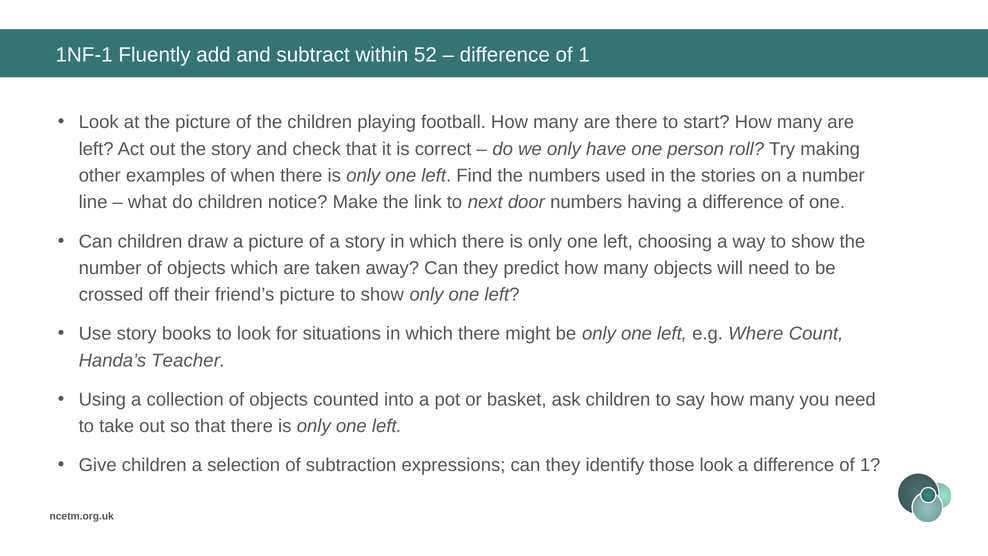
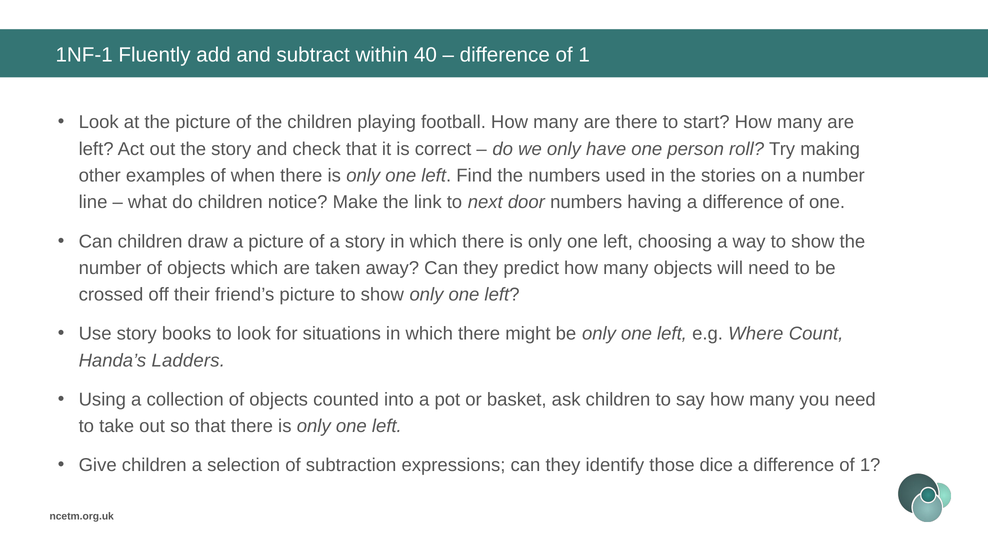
52: 52 -> 40 (425, 55)
Teacher: Teacher -> Ladders (188, 360)
those look: look -> dice (716, 465)
